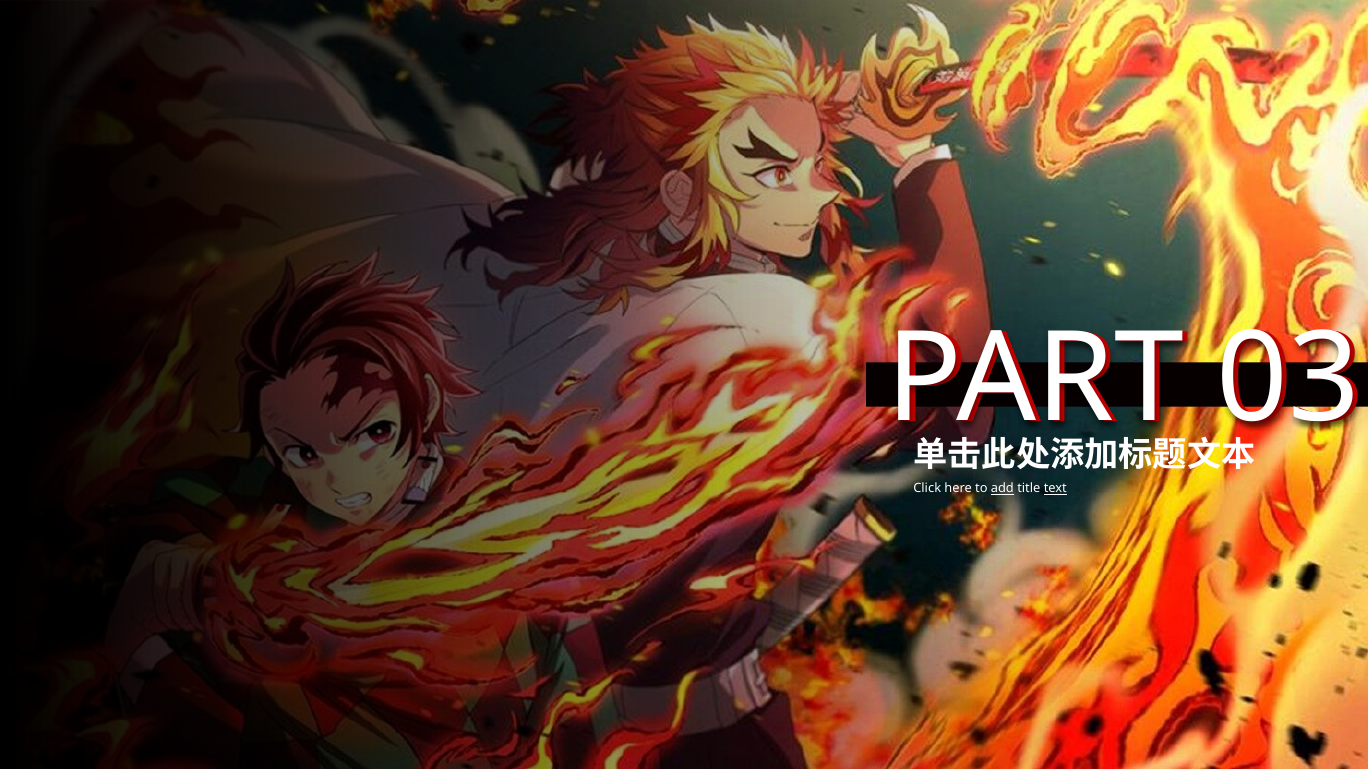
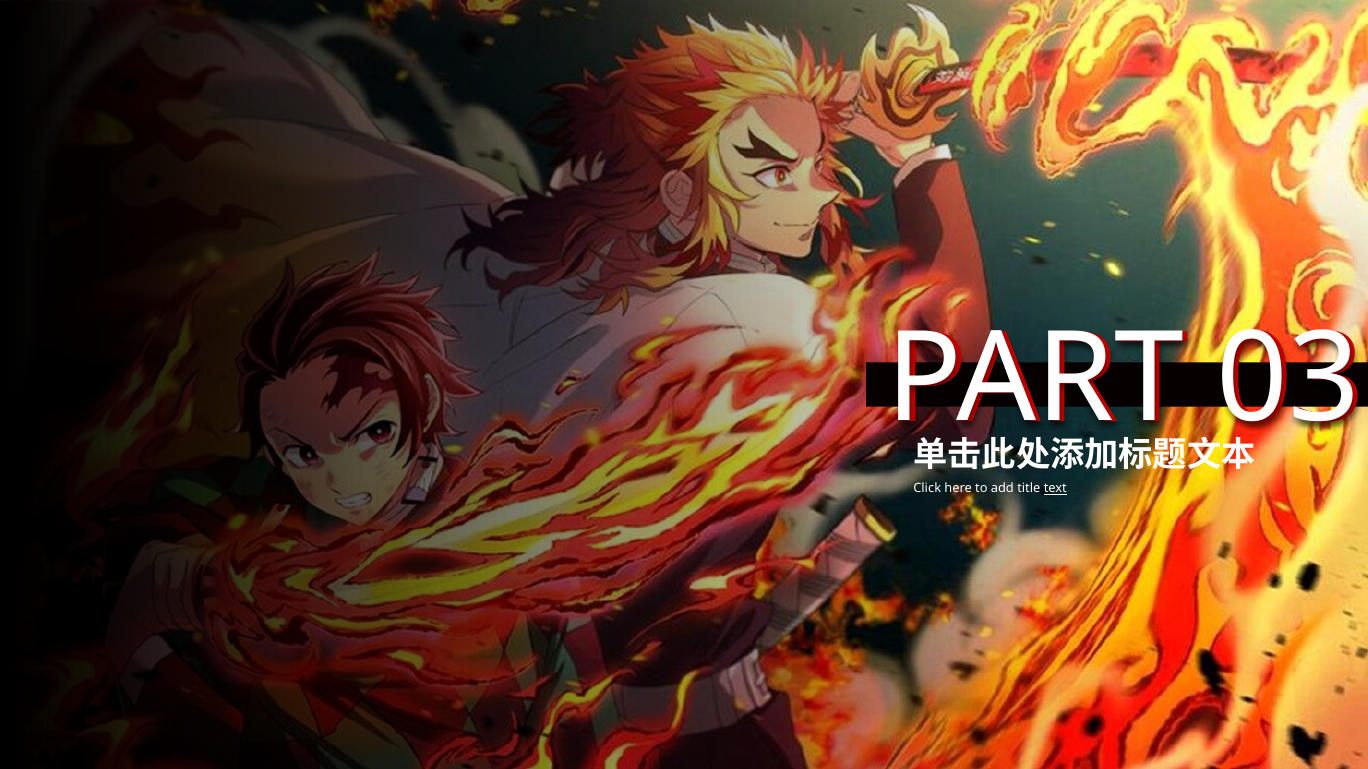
add underline: present -> none (1002, 489)
